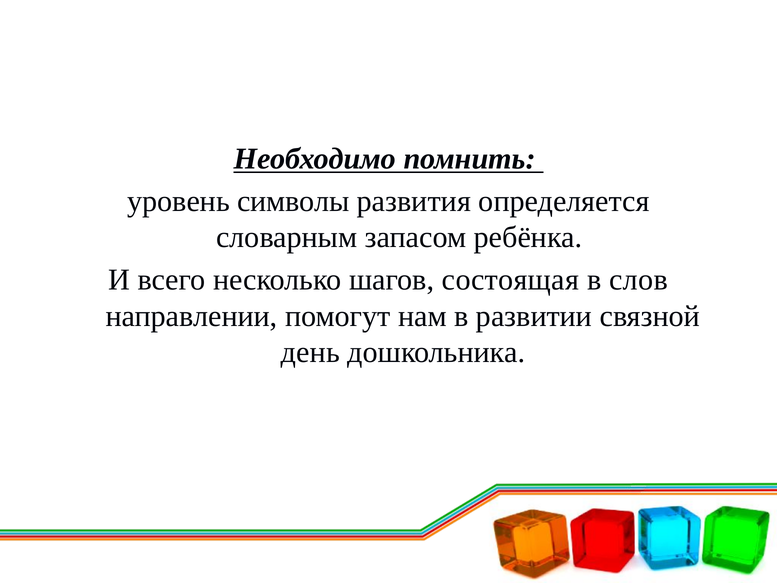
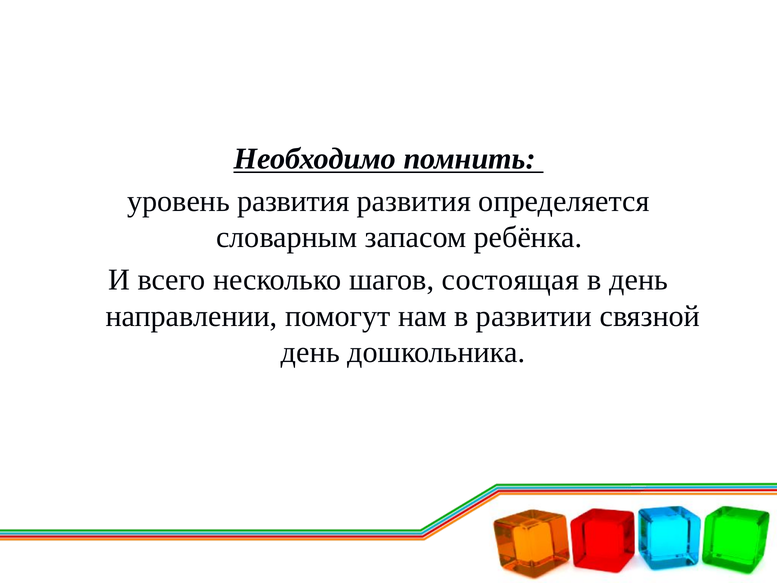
уровень символы: символы -> развития (293, 201)
в слов: слов -> день (639, 280)
